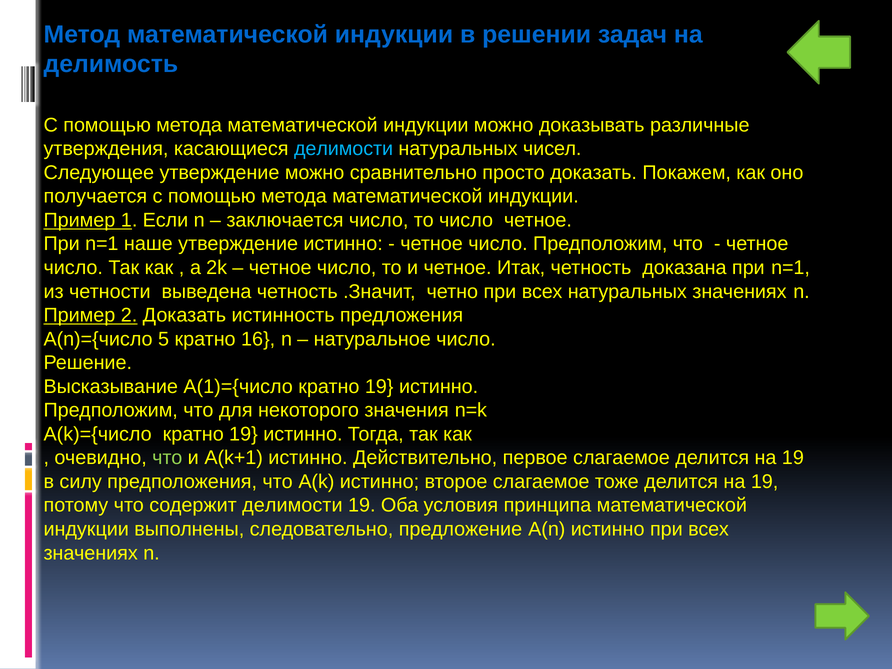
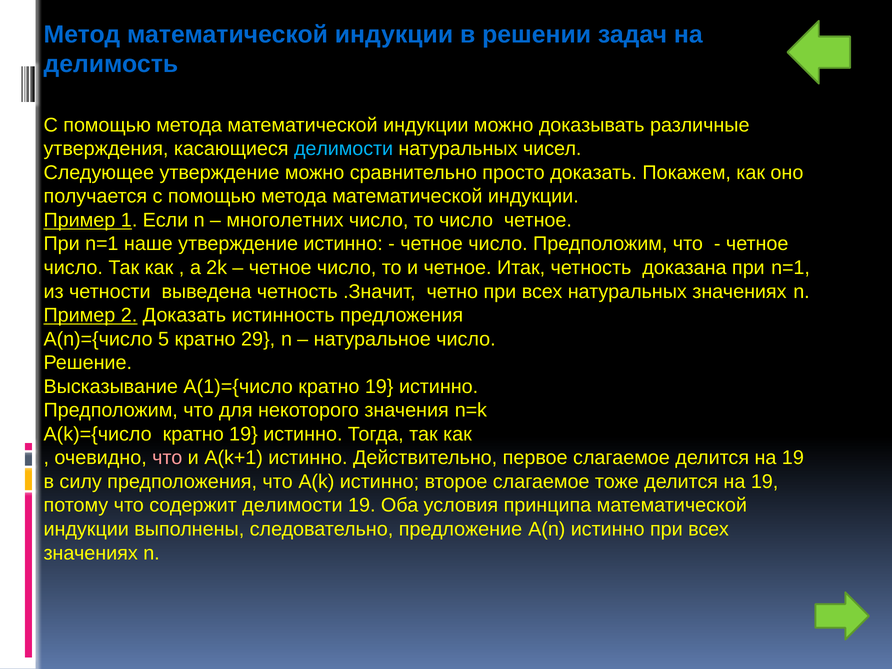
заключается: заключается -> многолетних (285, 220)
16: 16 -> 29 (258, 339)
что colour: light green -> pink (167, 458)
